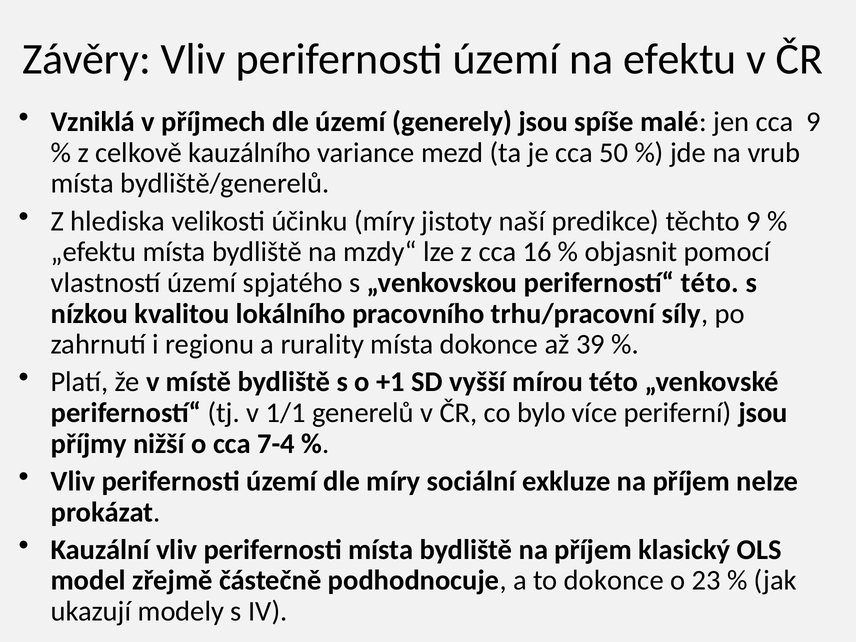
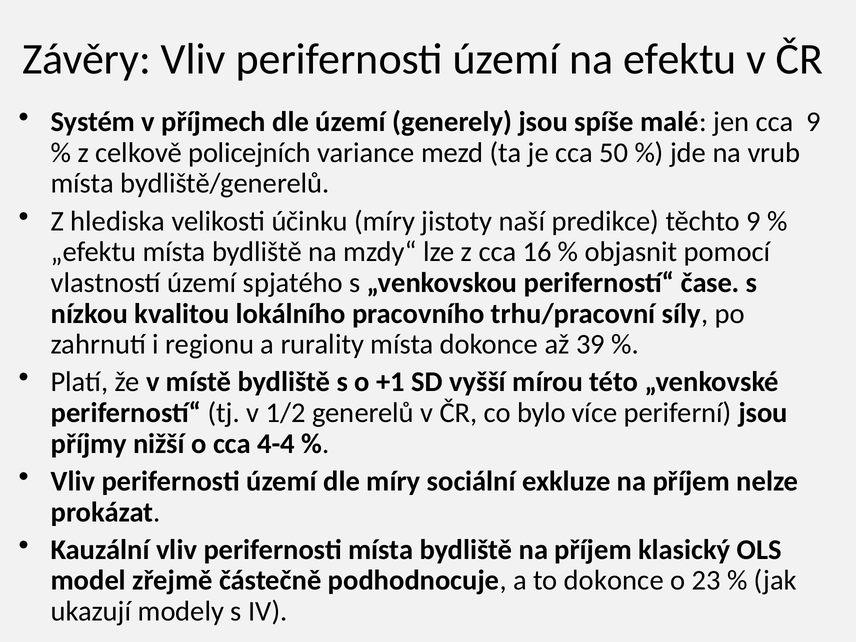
Vzniklá: Vzniklá -> Systém (93, 122)
kauzálního: kauzálního -> policejních (250, 153)
periferností“ této: této -> čase (710, 283)
1/1: 1/1 -> 1/2 (286, 413)
7-4: 7-4 -> 4-4 (276, 444)
